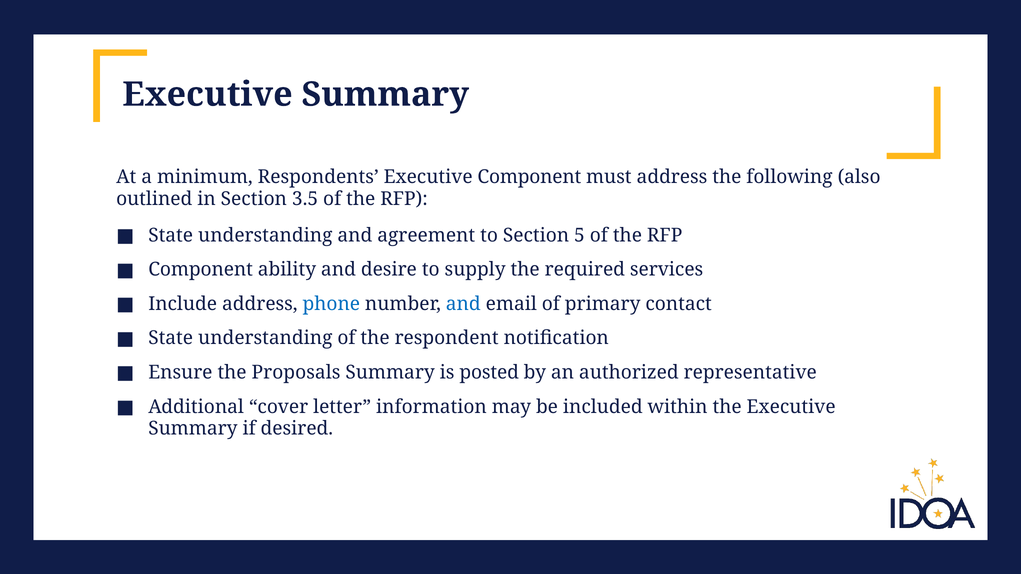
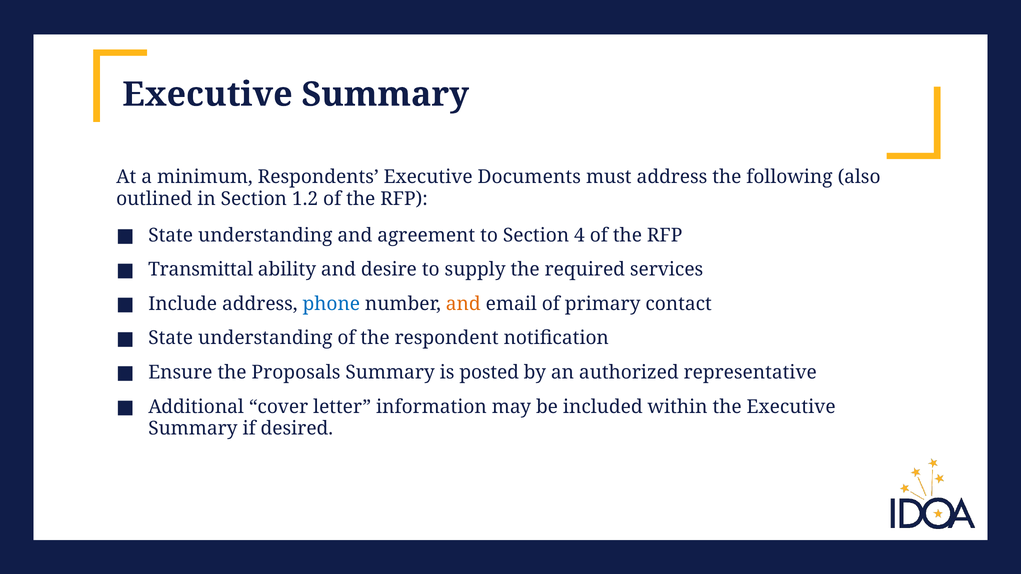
Executive Component: Component -> Documents (529, 177)
3.5: 3.5 -> 1.2 (305, 199)
5: 5 -> 4 (579, 235)
Component: Component -> Transmittal (201, 270)
and colour: blue -> orange (463, 304)
